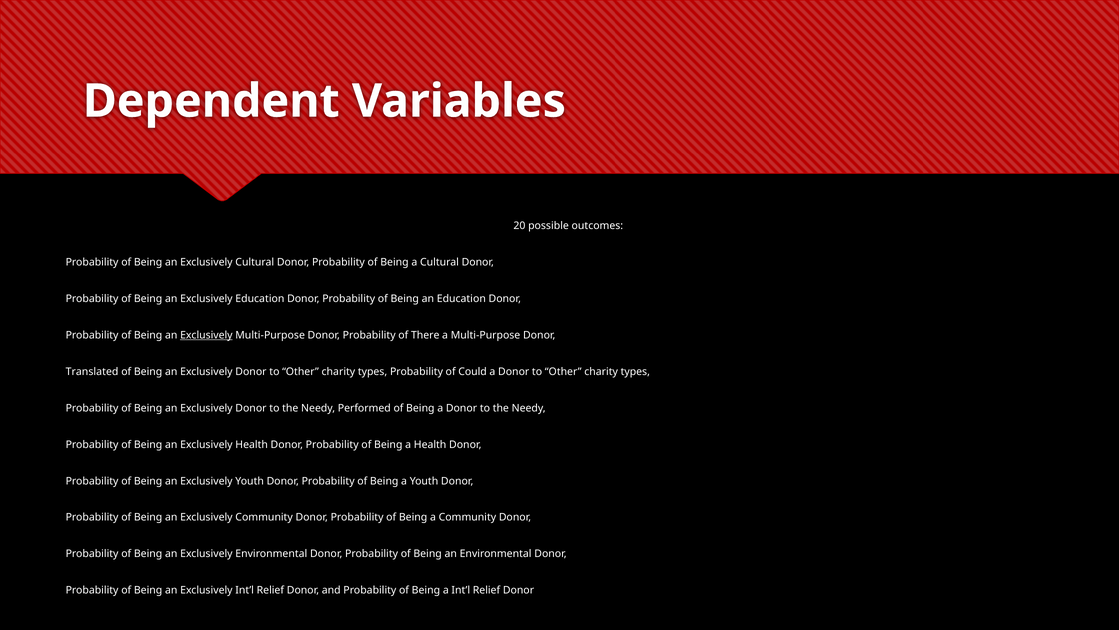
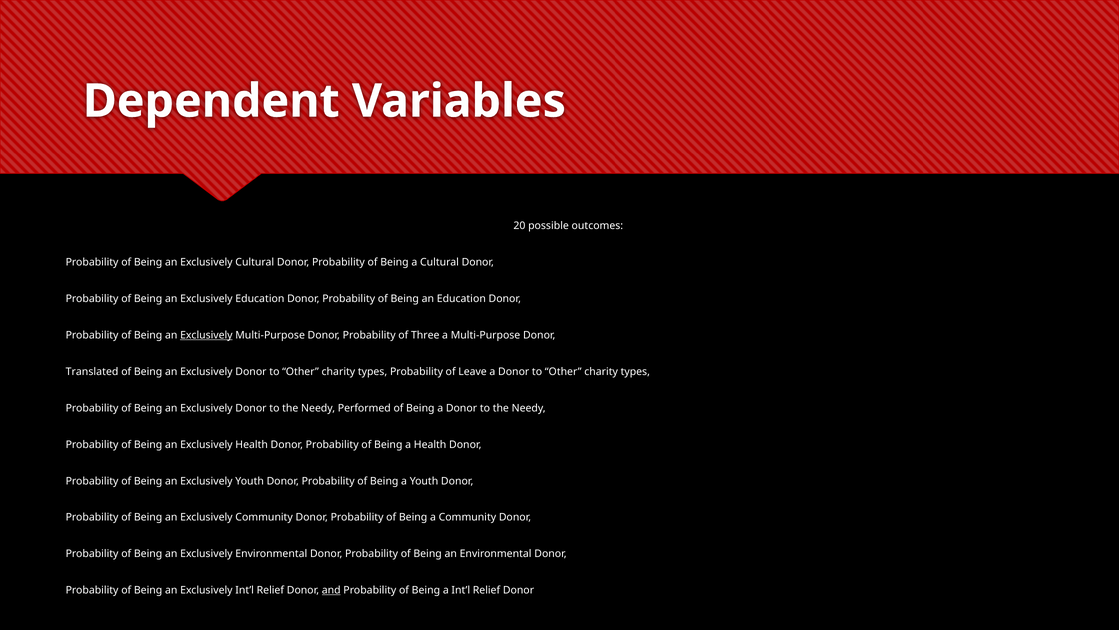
There: There -> Three (425, 335)
Could: Could -> Leave (473, 371)
and underline: none -> present (331, 590)
